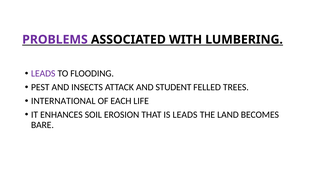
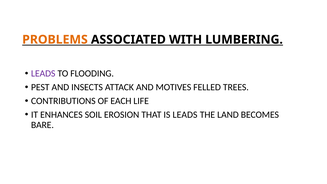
PROBLEMS colour: purple -> orange (55, 40)
STUDENT: STUDENT -> MOTIVES (173, 87)
INTERNATIONAL: INTERNATIONAL -> CONTRIBUTIONS (63, 101)
